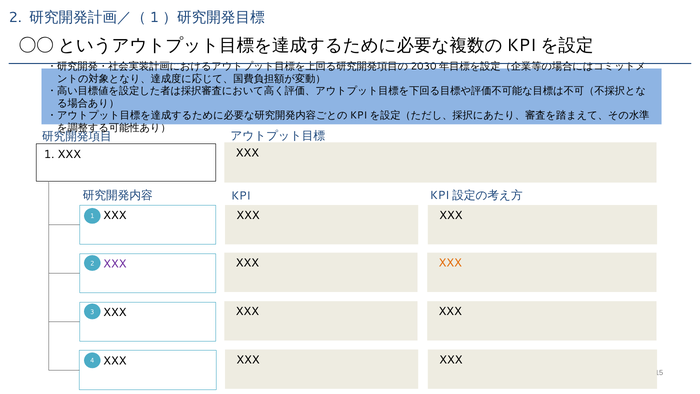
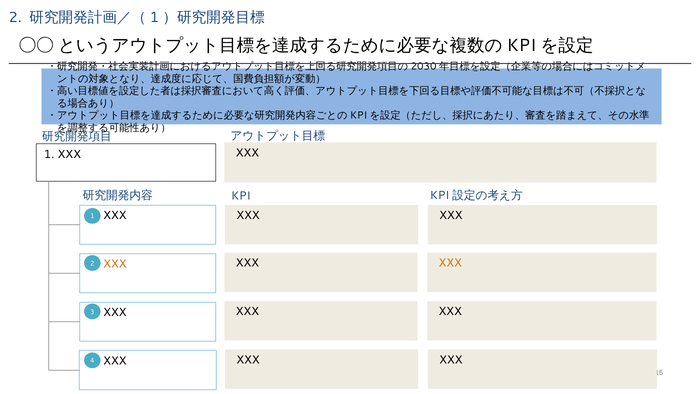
XXX colour: purple -> orange (115, 264)
